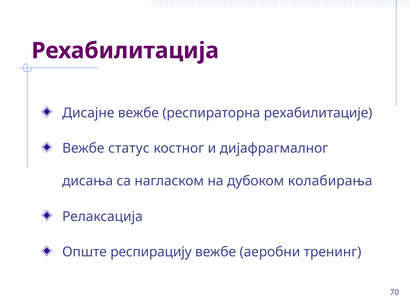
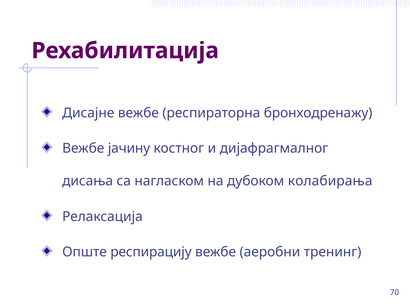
рехабилитације: рехабилитације -> бронходренажу (318, 113)
статус: статус -> јачину (129, 149)
